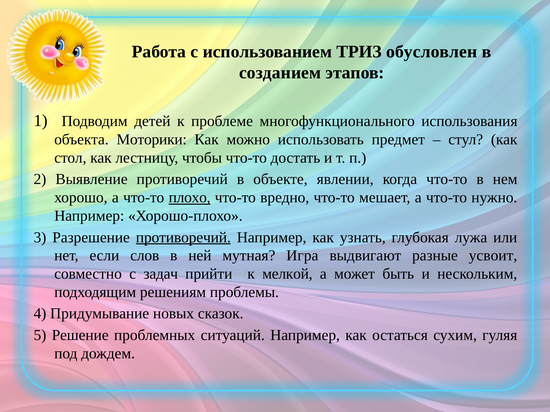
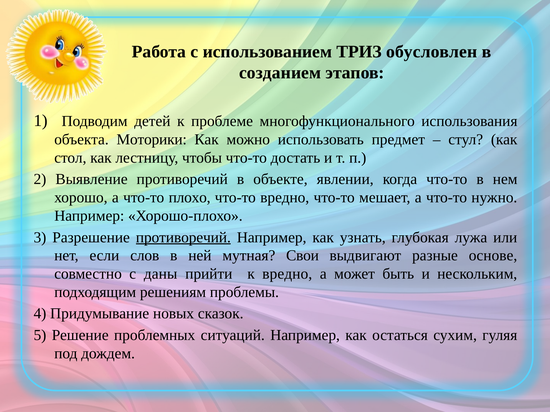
плохо underline: present -> none (190, 198)
Игра: Игра -> Свои (302, 256)
усвоит: усвоит -> основе (493, 256)
задач: задач -> даны (161, 274)
к мелкой: мелкой -> вредно (287, 274)
